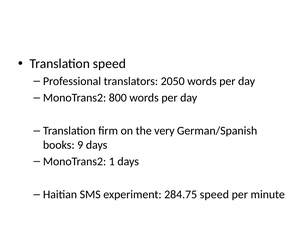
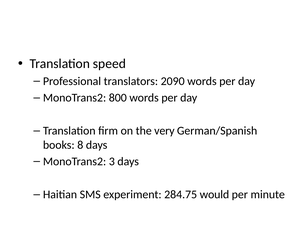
2050: 2050 -> 2090 (173, 81)
9: 9 -> 8 (80, 145)
1: 1 -> 3 (112, 161)
284.75 speed: speed -> would (214, 195)
